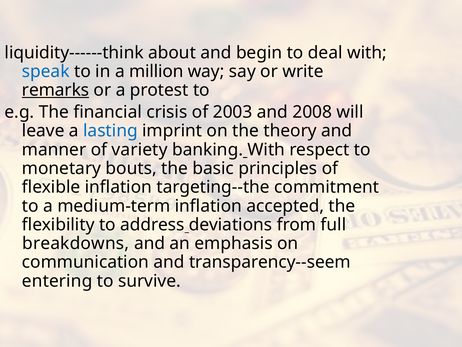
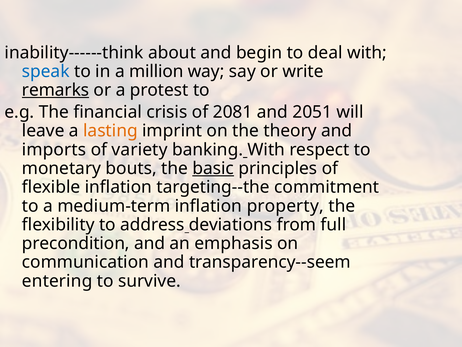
liquidity------think: liquidity------think -> inability------think (74, 53)
2003: 2003 -> 2081 (233, 112)
2008: 2008 -> 2051 (312, 112)
lasting colour: blue -> orange (110, 131)
manner: manner -> imports (54, 149)
basic underline: none -> present (213, 168)
accepted: accepted -> property (285, 206)
breakdowns: breakdowns -> precondition (76, 243)
